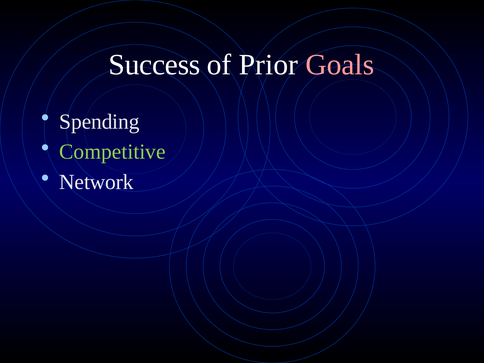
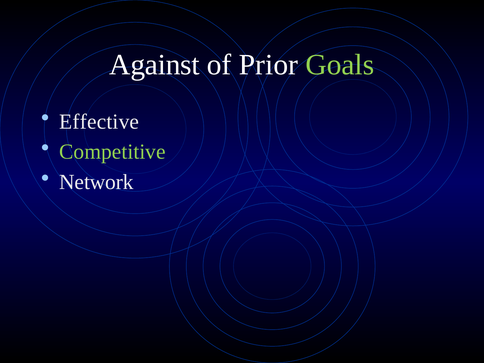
Success: Success -> Against (154, 65)
Goals colour: pink -> light green (340, 65)
Spending: Spending -> Effective (99, 122)
